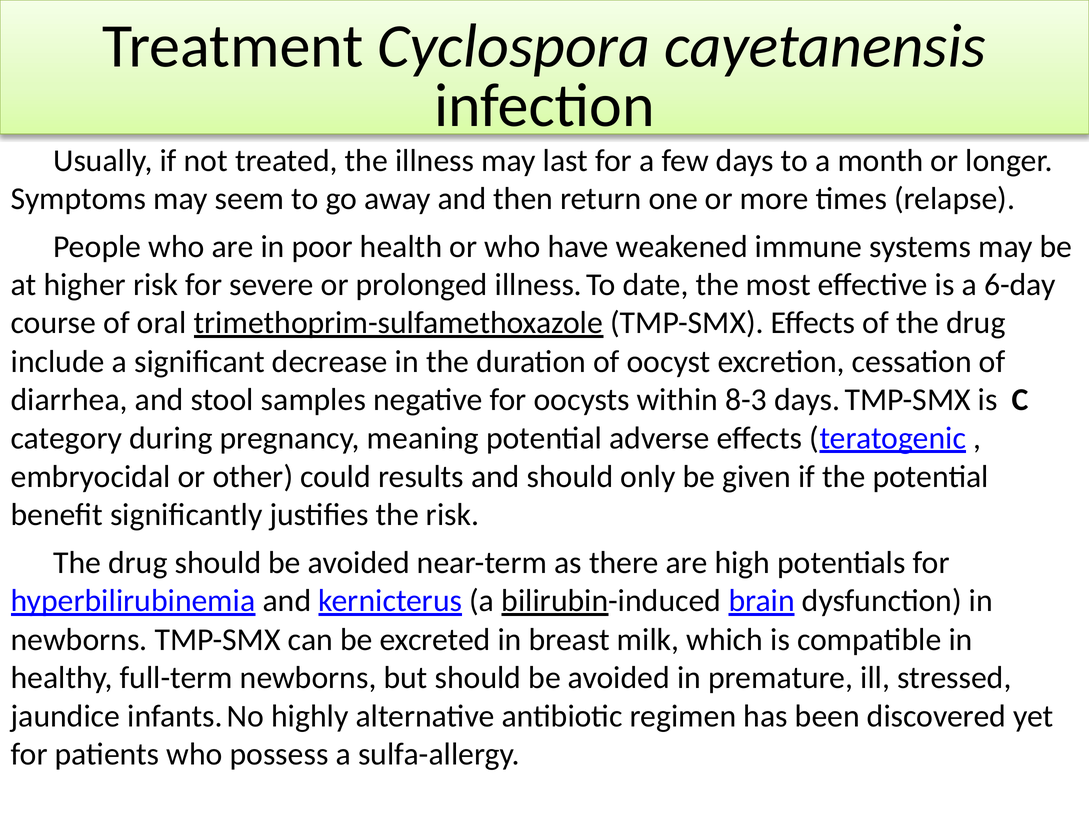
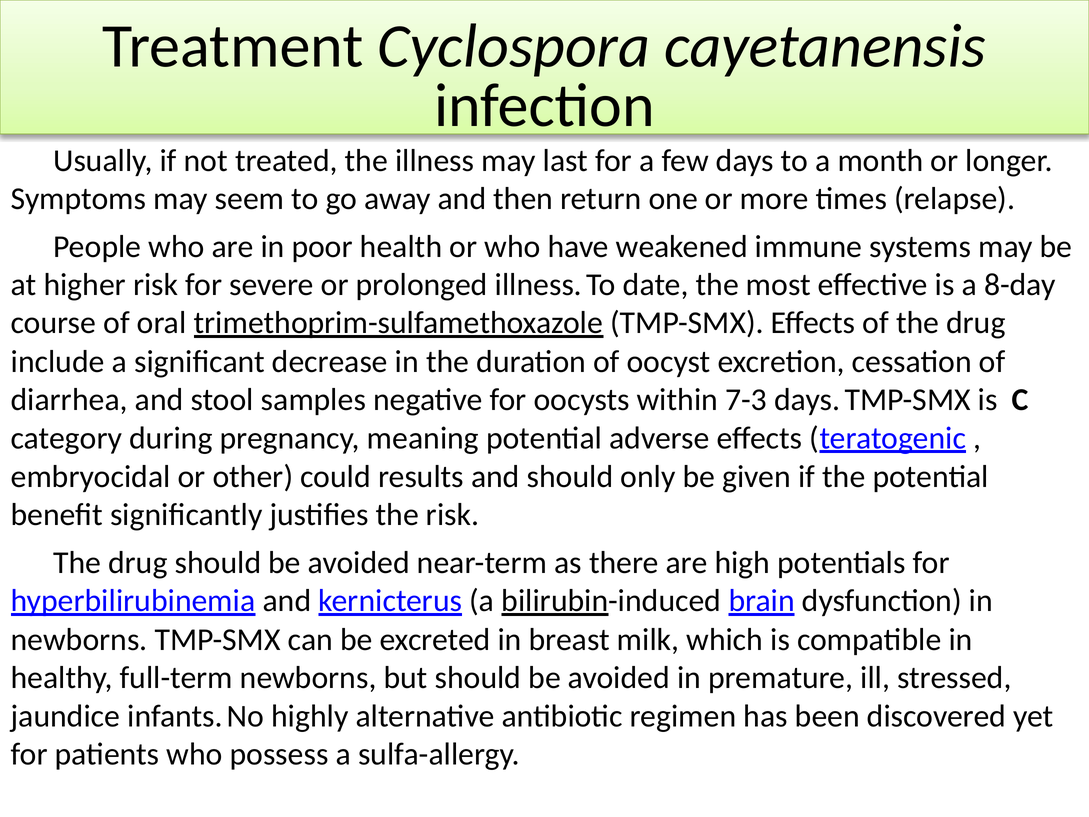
6-day: 6-day -> 8-day (1020, 285)
8-3: 8-3 -> 7-3 (746, 400)
